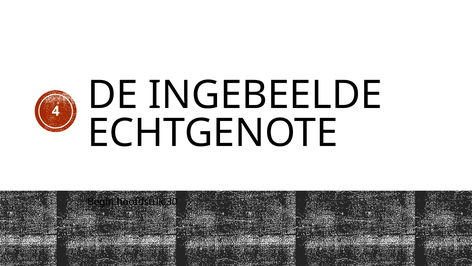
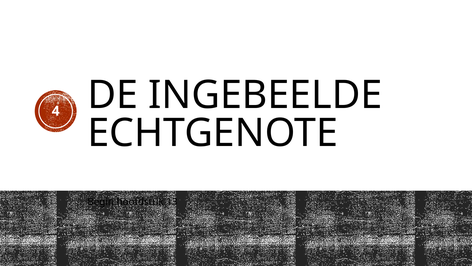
30: 30 -> 13 (172, 201)
